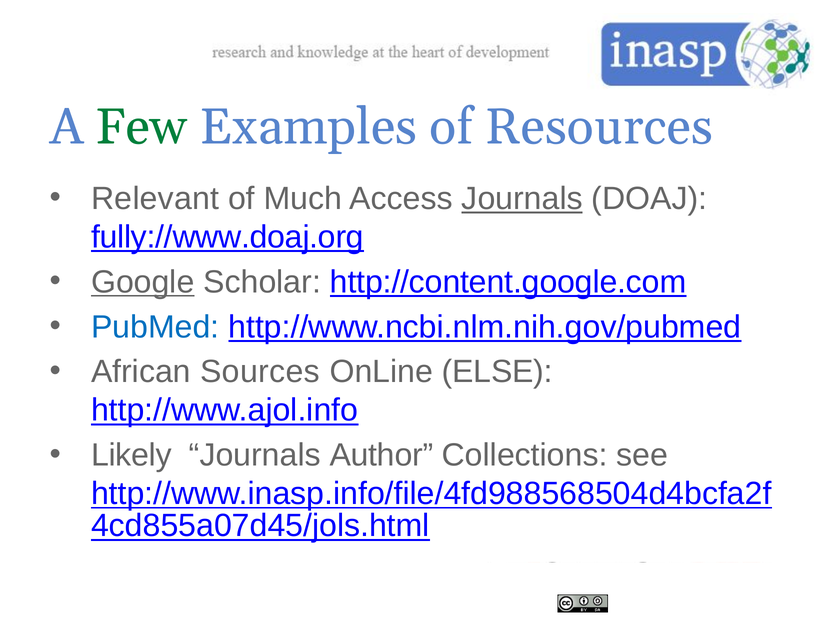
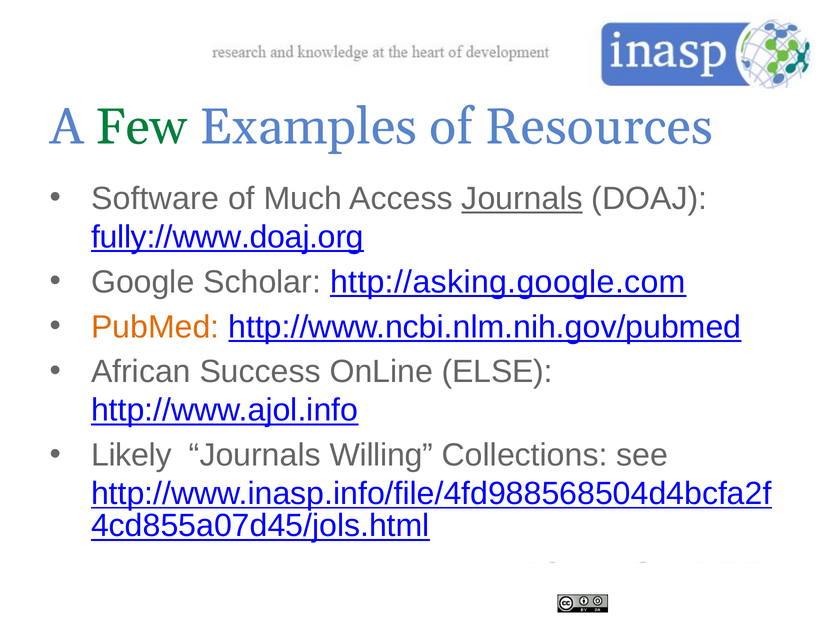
Relevant: Relevant -> Software (155, 198)
Google underline: present -> none (143, 282)
http://content.google.com: http://content.google.com -> http://asking.google.com (508, 282)
PubMed colour: blue -> orange (155, 327)
Sources: Sources -> Success (260, 372)
Author: Author -> Willing (381, 455)
